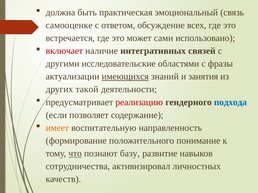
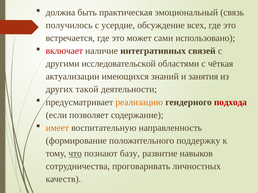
самооценке: самооценке -> получилось (69, 25)
ответом: ответом -> усердие (118, 25)
исследовательские: исследовательские -> исследовательской (119, 64)
фразы: фразы -> чёткая (220, 64)
имеющихся underline: present -> none (125, 77)
реализацию colour: red -> orange (139, 102)
подхода colour: blue -> red (230, 102)
понимание: понимание -> поддержку (198, 141)
активизировал: активизировал -> проговаривать (141, 167)
